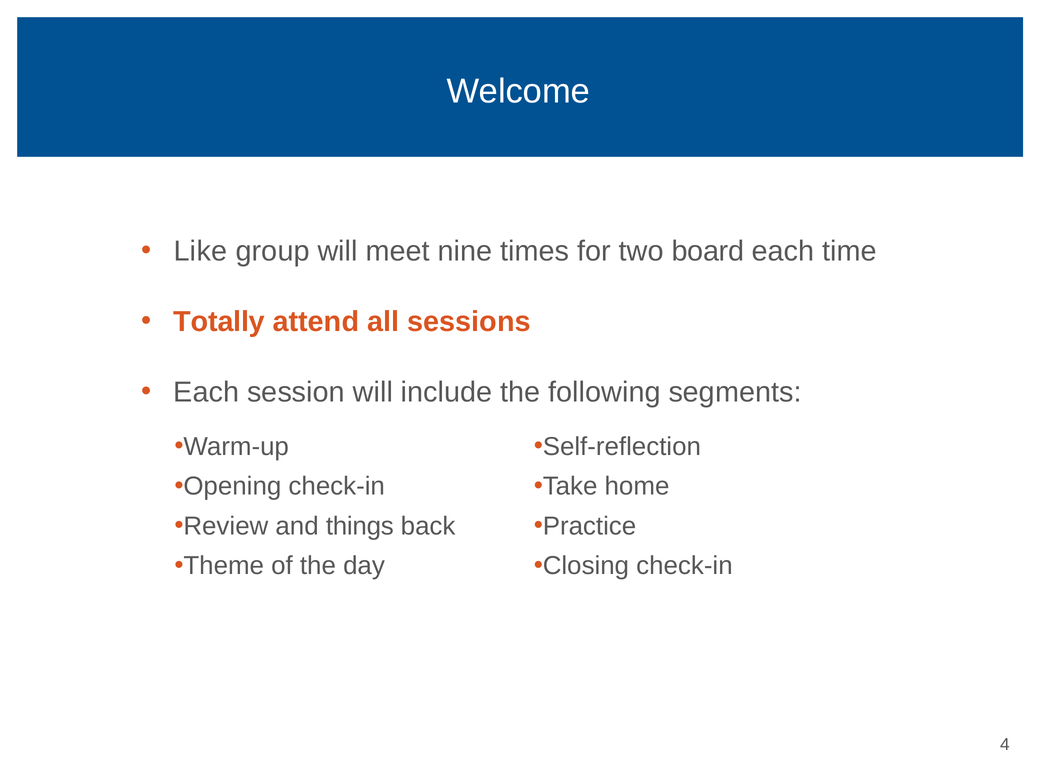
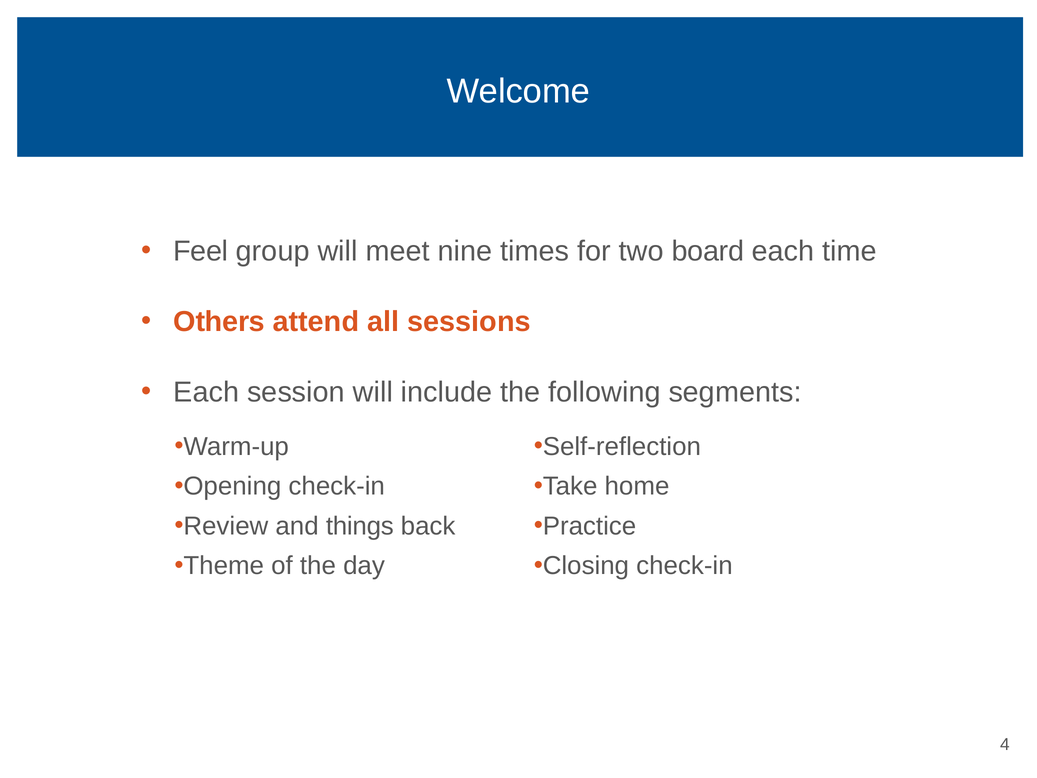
Like: Like -> Feel (201, 251)
Totally: Totally -> Others (219, 322)
